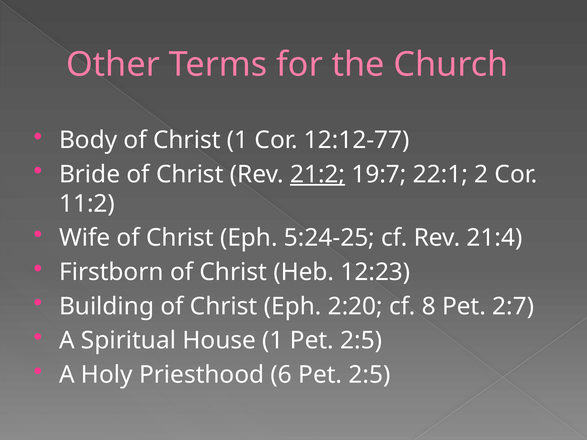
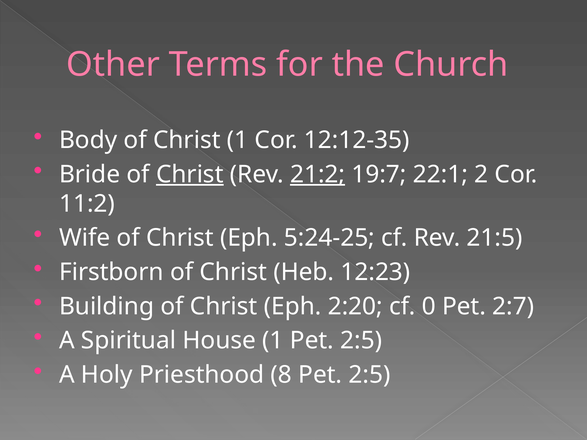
12:12-77: 12:12-77 -> 12:12-35 (357, 140)
Christ underline: none -> present (190, 174)
21:4: 21:4 -> 21:5 (494, 238)
8: 8 -> 0 (429, 307)
6: 6 -> 8 (281, 375)
